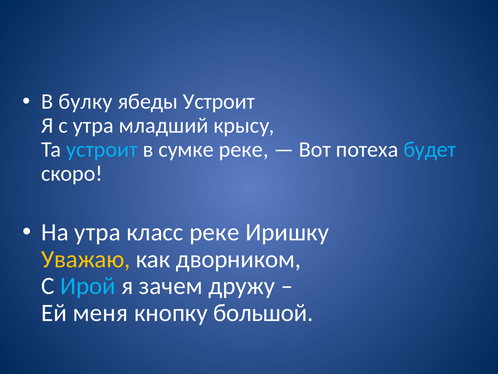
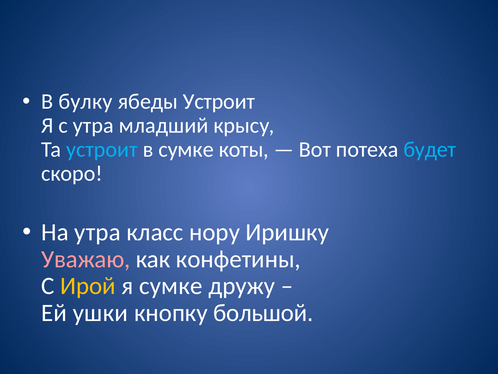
сумке реке: реке -> коты (244, 149)
класс реке: реке -> нору (214, 232)
Уважаю colour: yellow -> pink (86, 259)
дворником: дворником -> конфетины (238, 259)
Ирой colour: light blue -> yellow (88, 286)
я зачем: зачем -> сумке (171, 286)
меня: меня -> ушки (100, 313)
